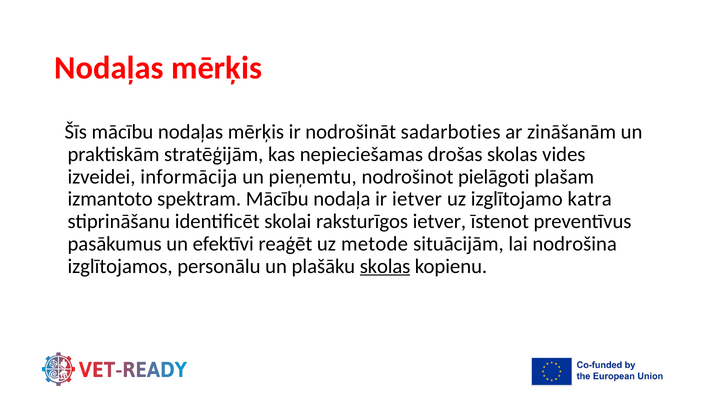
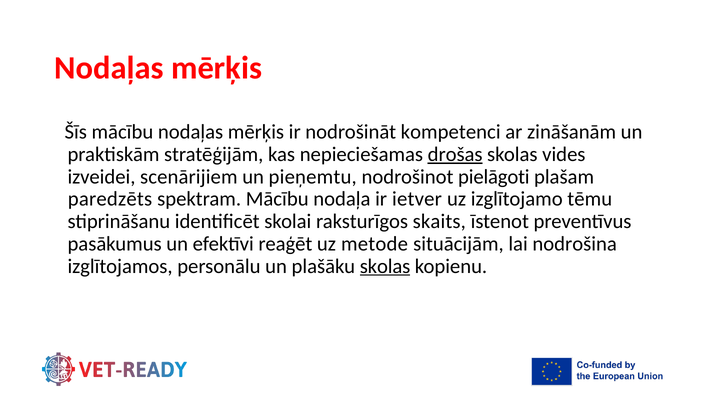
sadarboties: sadarboties -> kompetenci (451, 132)
drošas underline: none -> present (455, 154)
informācija: informācija -> scenārijiem (189, 176)
izmantoto: izmantoto -> paredzēts (110, 199)
katra: katra -> tēmu (590, 199)
raksturīgos ietver: ietver -> skaits (439, 221)
